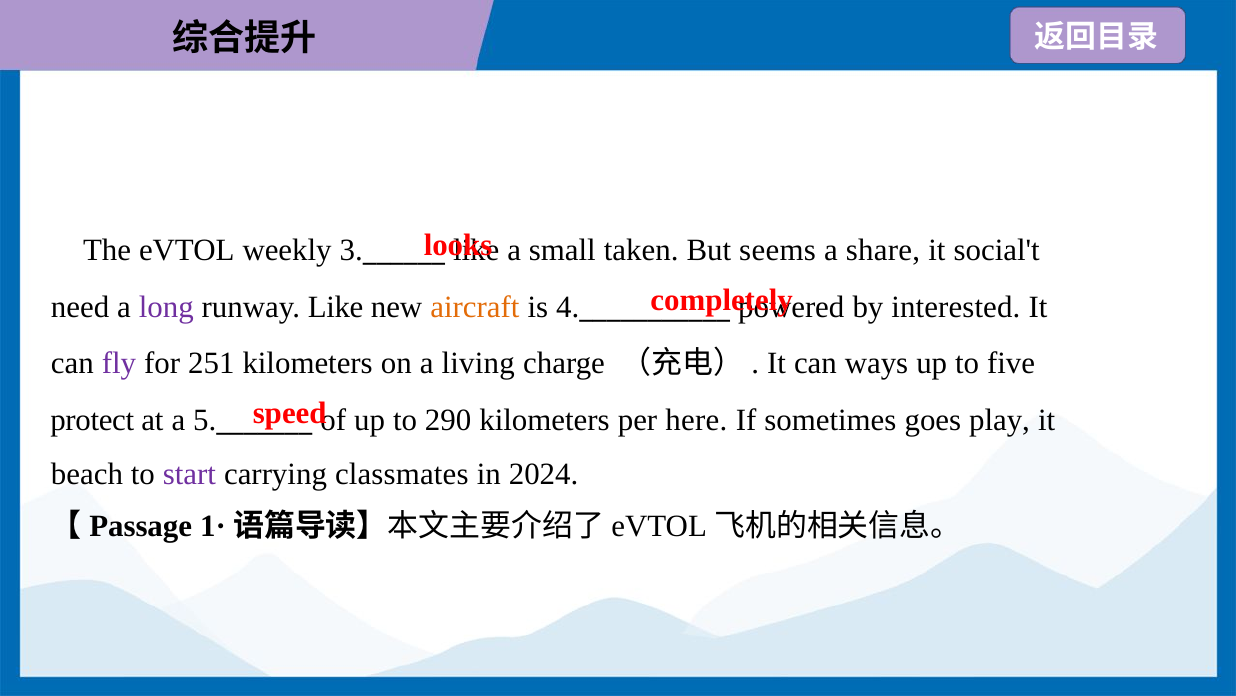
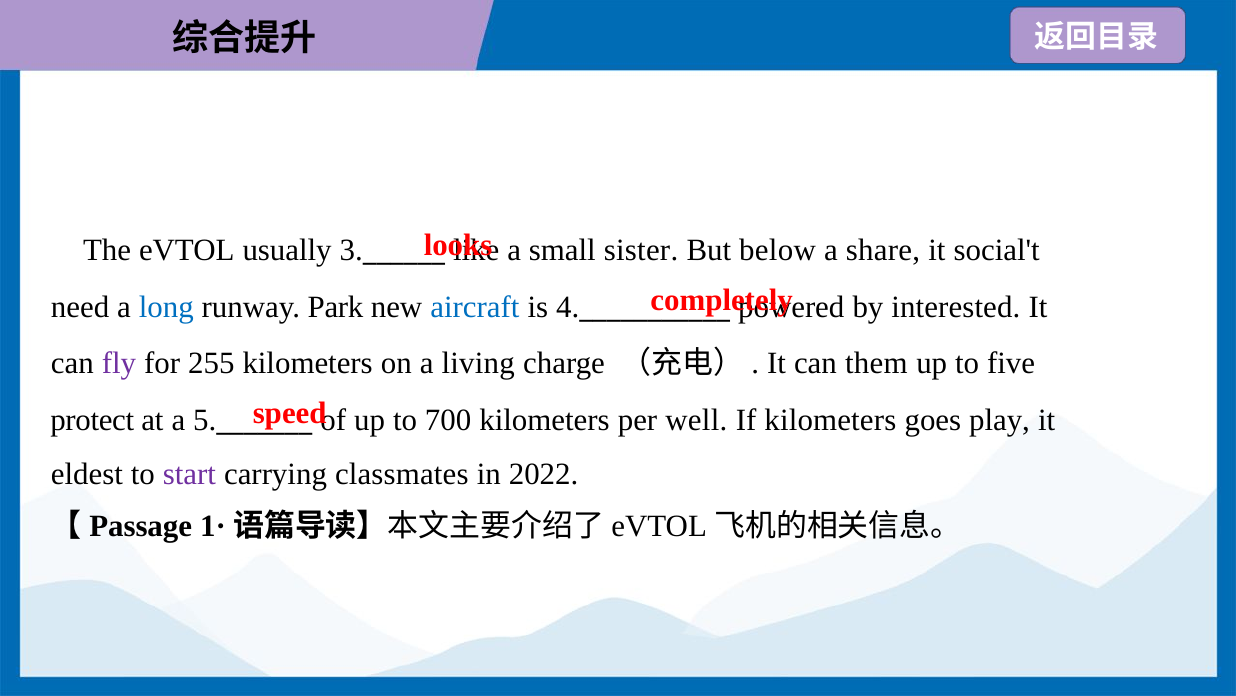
weekly: weekly -> usually (287, 250)
taken: taken -> sister (641, 250)
seems: seems -> below (778, 250)
long colour: purple -> blue (166, 307)
runway Like: Like -> Park (336, 307)
aircraft colour: orange -> blue (475, 307)
251: 251 -> 255 (211, 363)
ways: ways -> them (876, 363)
290: 290 -> 700 (448, 420)
here: here -> well (696, 420)
If sometimes: sometimes -> kilometers (830, 420)
beach: beach -> eldest (87, 474)
2024: 2024 -> 2022 (544, 474)
